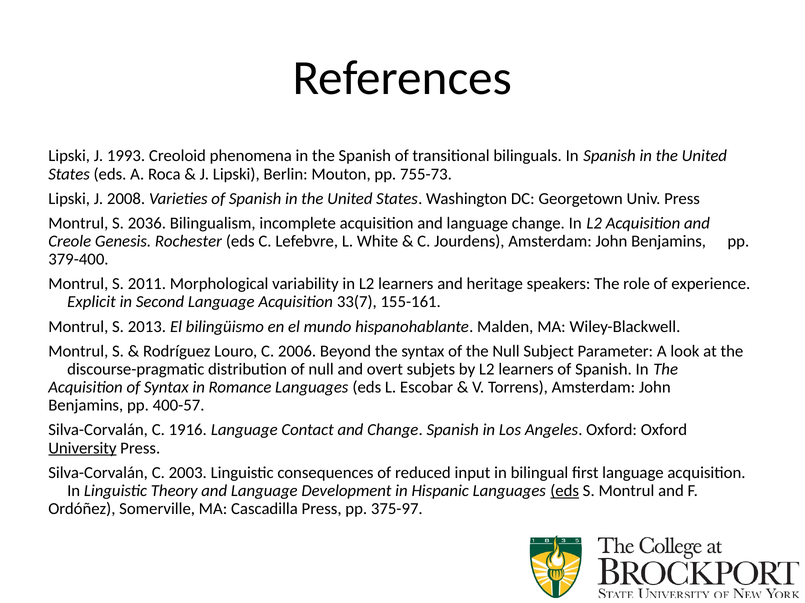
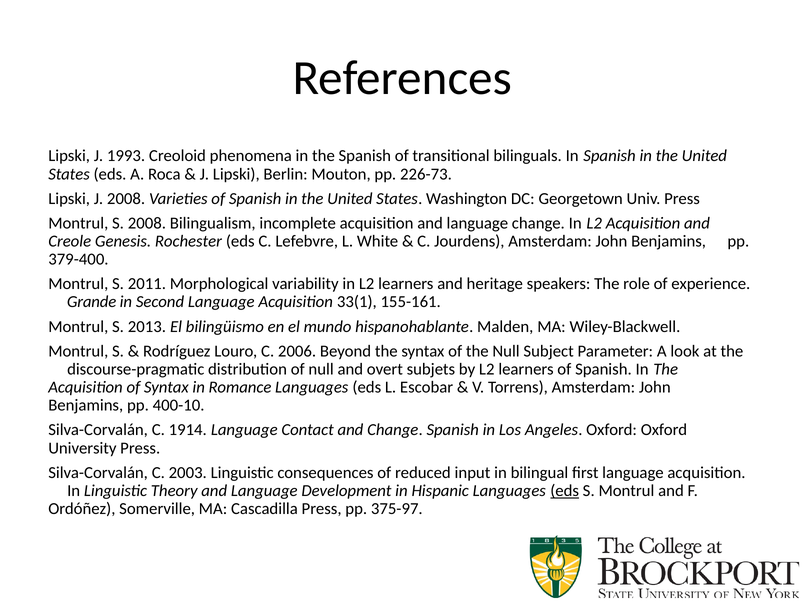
755-73: 755-73 -> 226-73 (426, 174)
S 2036: 2036 -> 2008 (147, 223)
Explicit: Explicit -> Grande (92, 302)
33(7: 33(7 -> 33(1 (357, 302)
400-57: 400-57 -> 400-10 (179, 406)
1916: 1916 -> 1914 (188, 430)
University underline: present -> none (82, 449)
